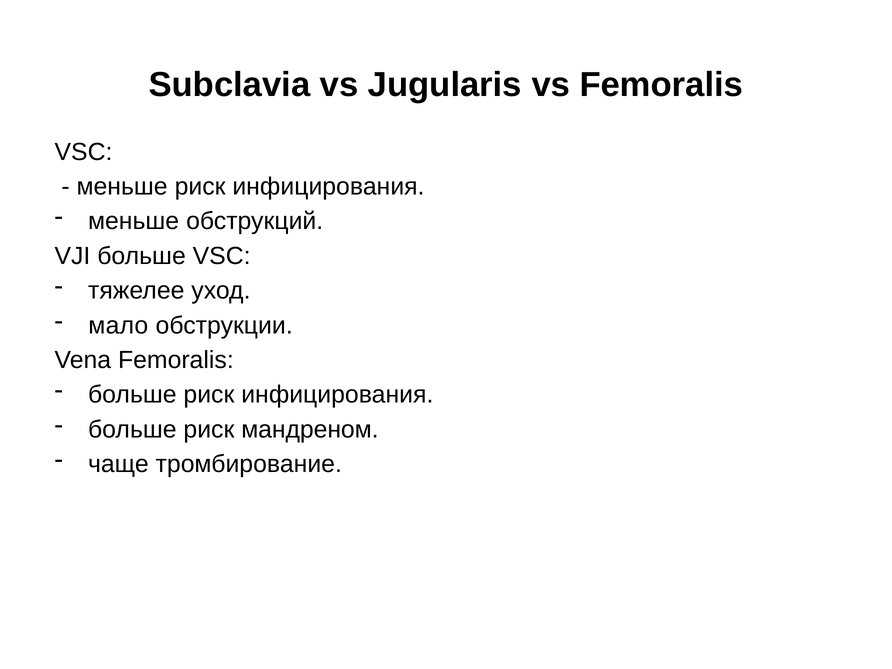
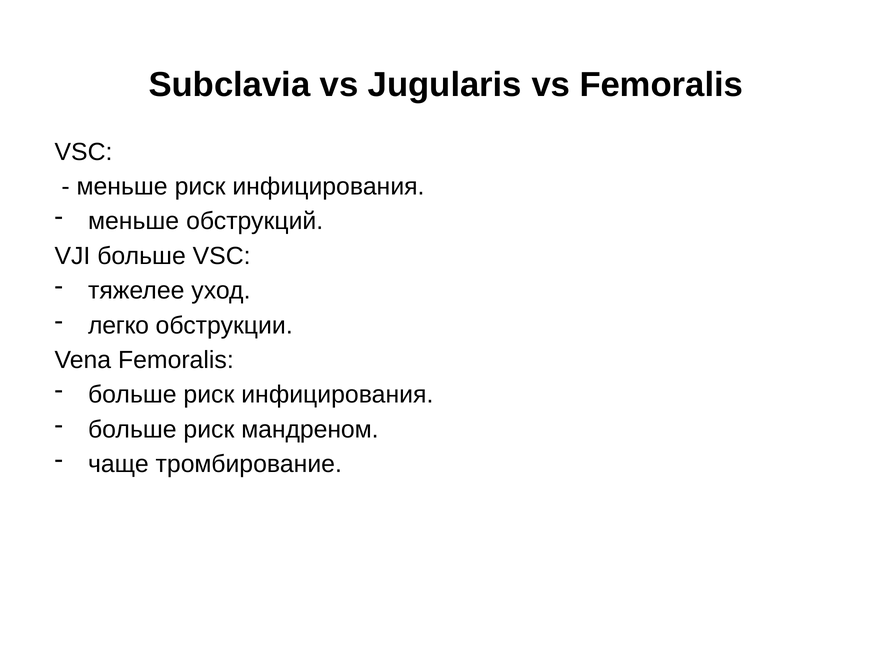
мало: мало -> легко (119, 325)
